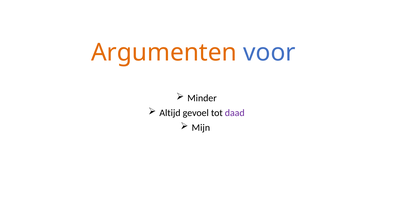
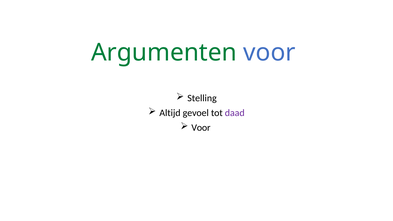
Argumenten colour: orange -> green (164, 52)
Minder: Minder -> Stelling (202, 98)
Mijn: Mijn -> Voor (201, 128)
